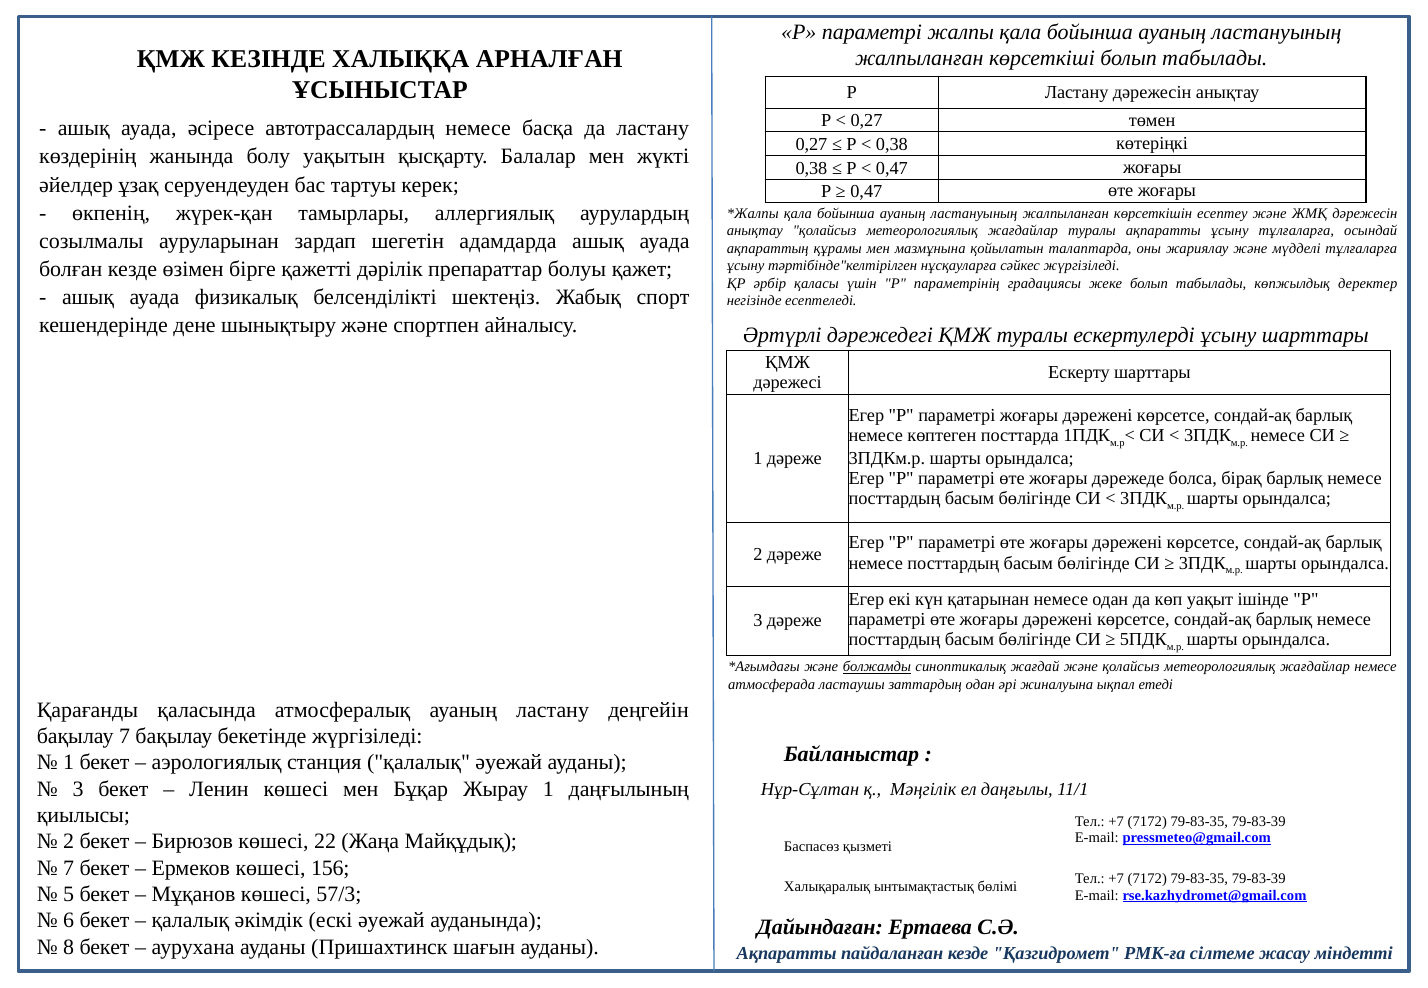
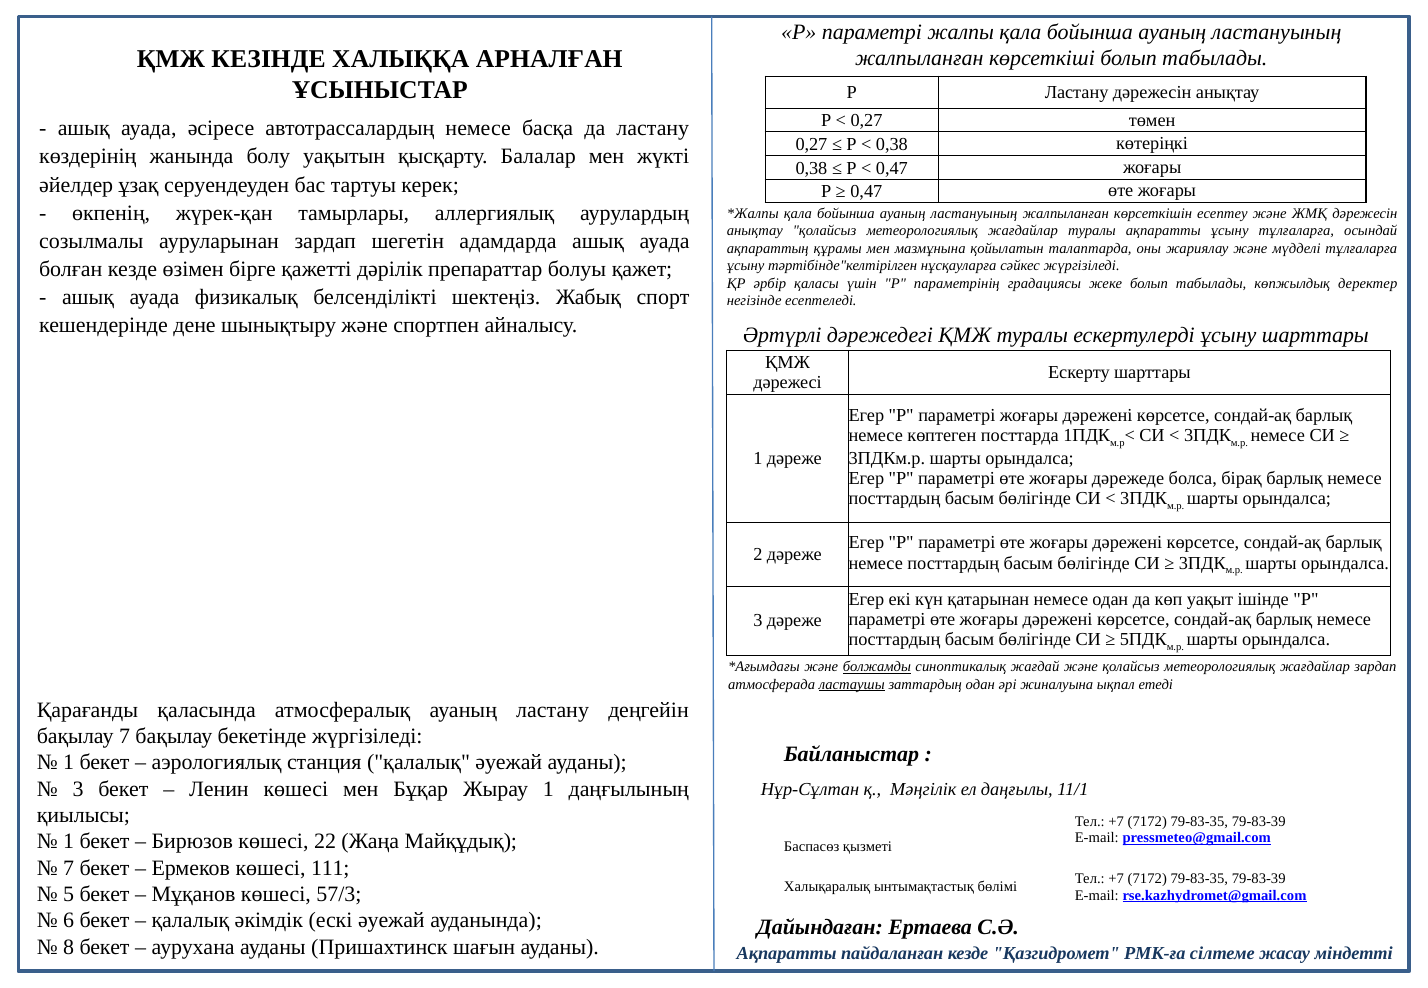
жағдайлар немесе: немесе -> зардап (1376, 667)
ластаушы underline: none -> present (852, 685)
2: 2 -> 1 (69, 842)
156: 156 -> 111 (330, 869)
